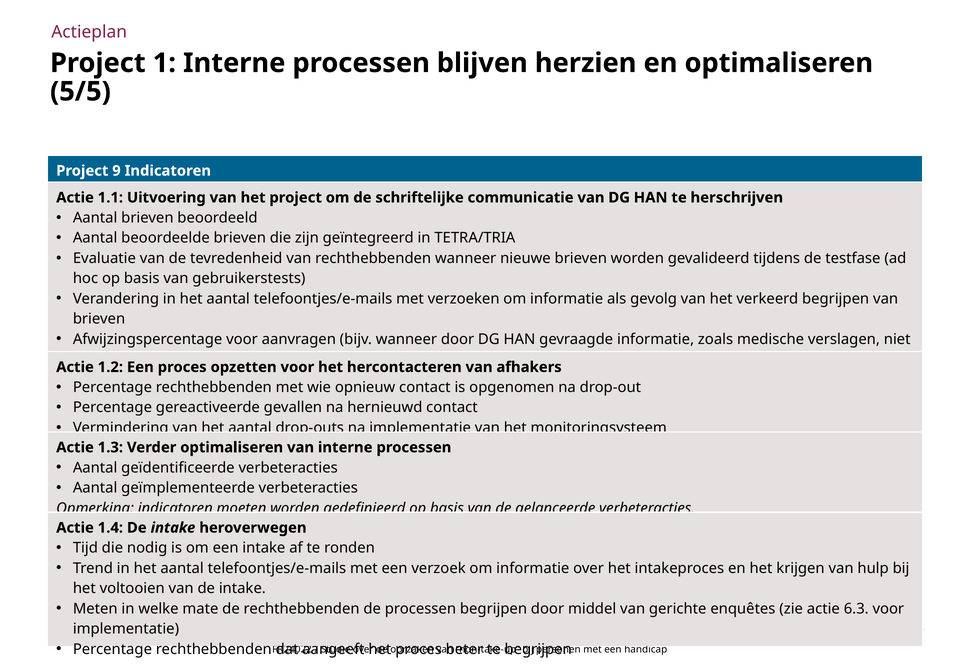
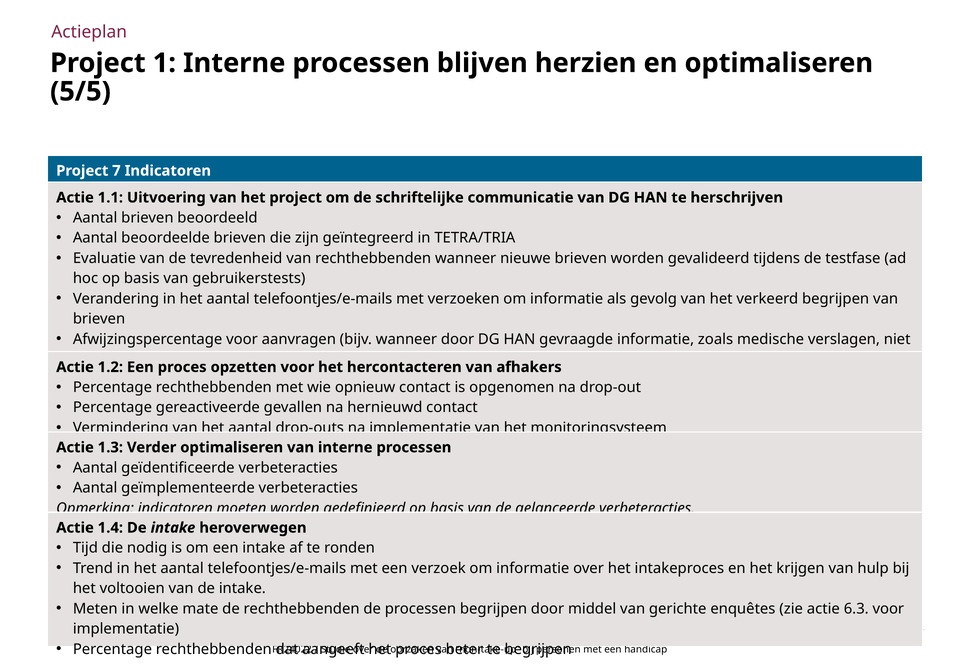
9: 9 -> 7 (116, 171)
